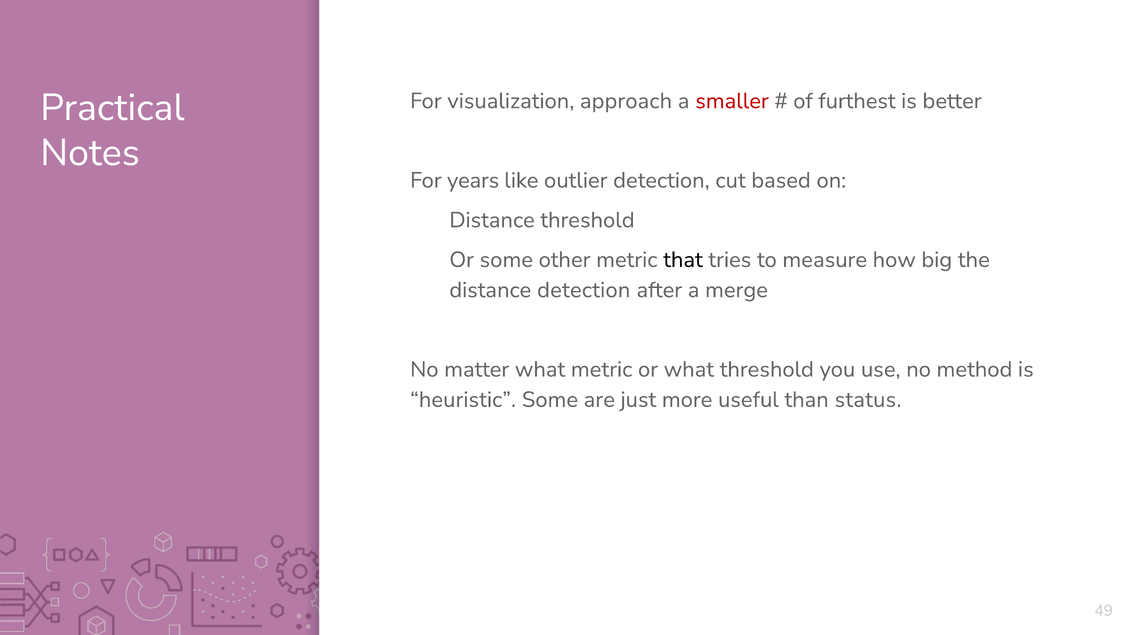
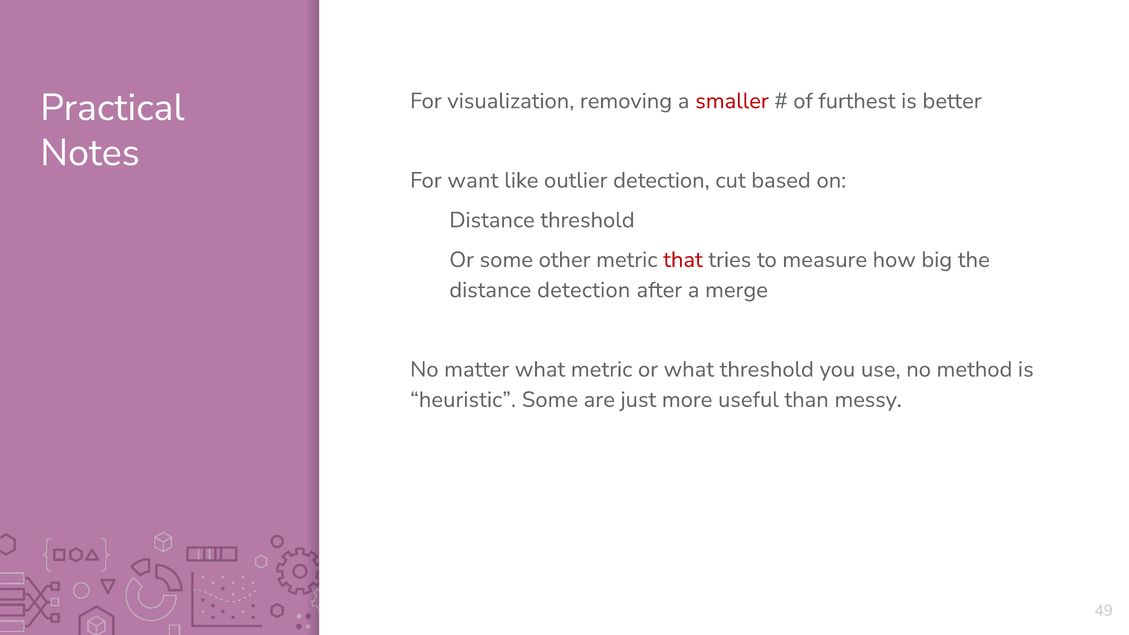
approach: approach -> removing (626, 101)
years: years -> want (473, 180)
that colour: black -> red (683, 260)
status: status -> messy (868, 400)
